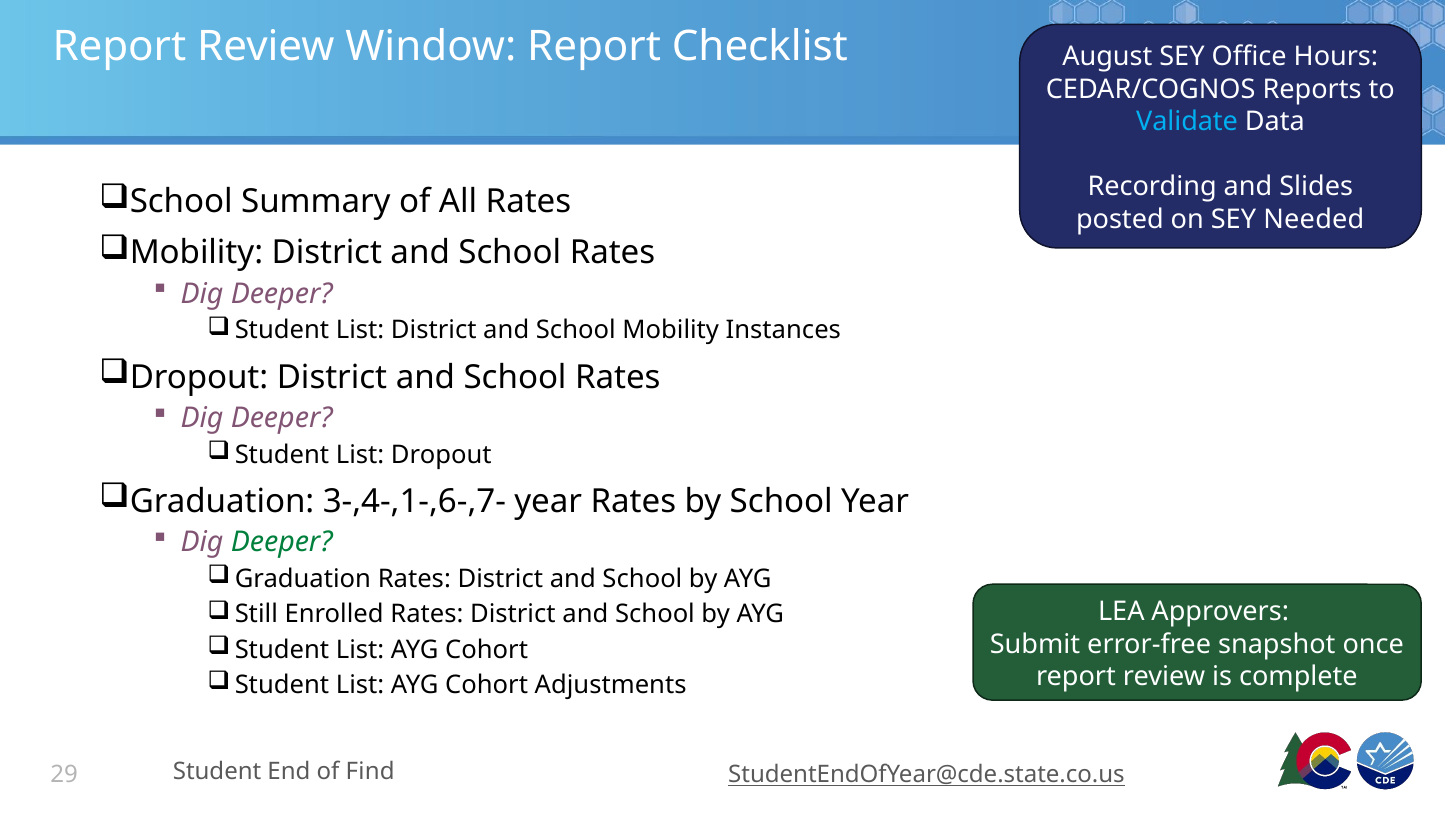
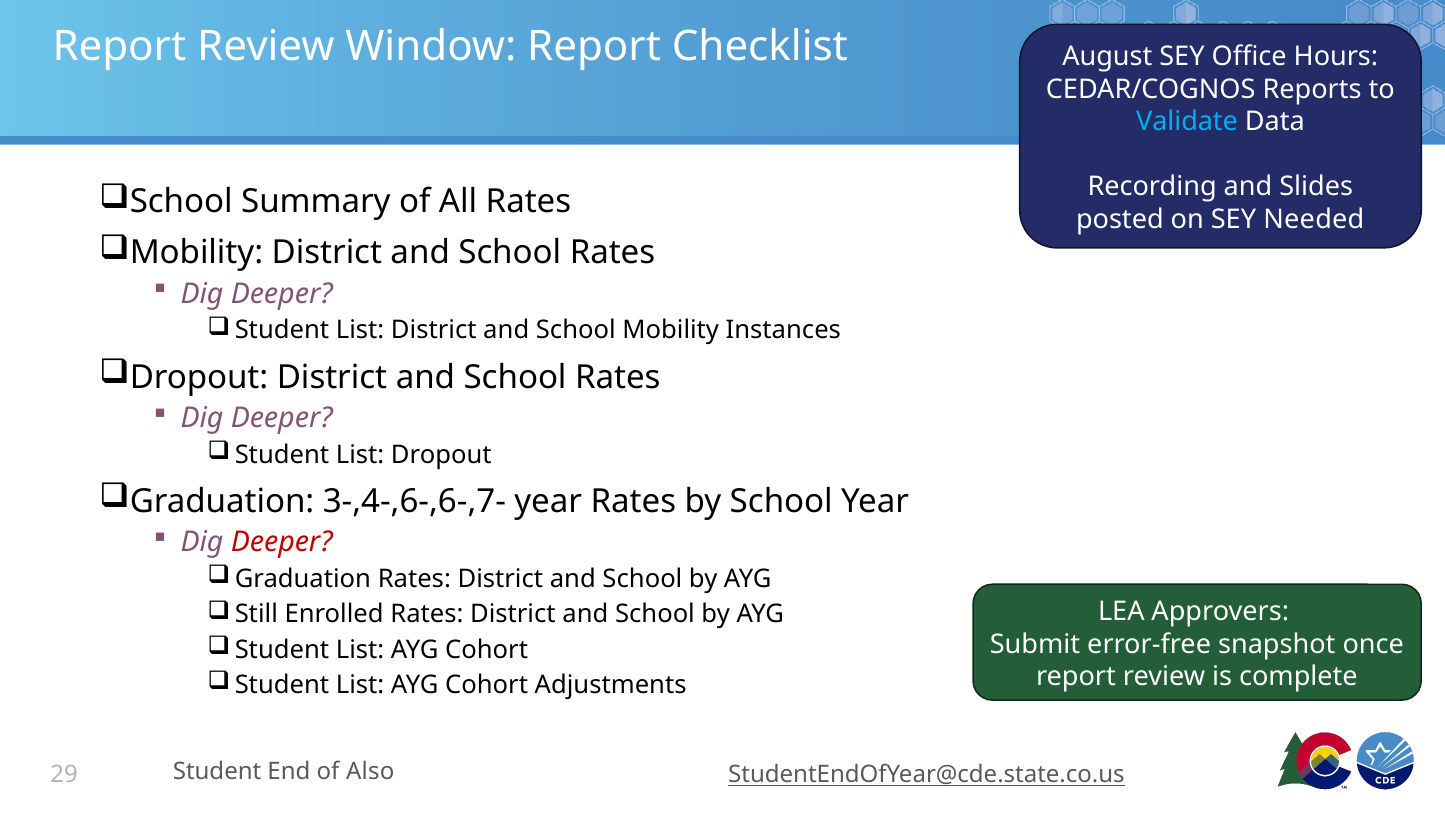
3-,4-,1-,6-,7-: 3-,4-,1-,6-,7- -> 3-,4-,6-,6-,7- (414, 501)
Deeper colour: green -> red (282, 542)
Find: Find -> Also (370, 772)
